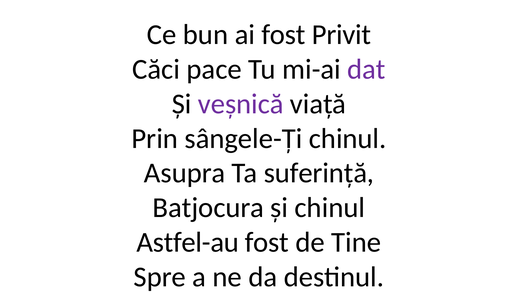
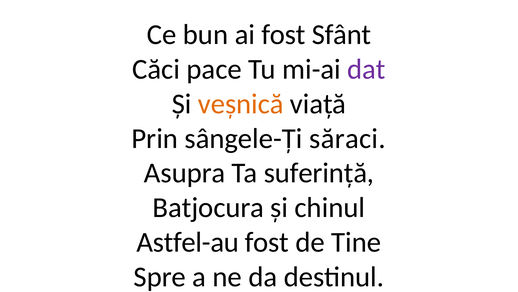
Privit: Privit -> Sfânt (342, 35)
veșnică colour: purple -> orange (241, 104)
sângele-Ți chinul: chinul -> săraci (347, 138)
